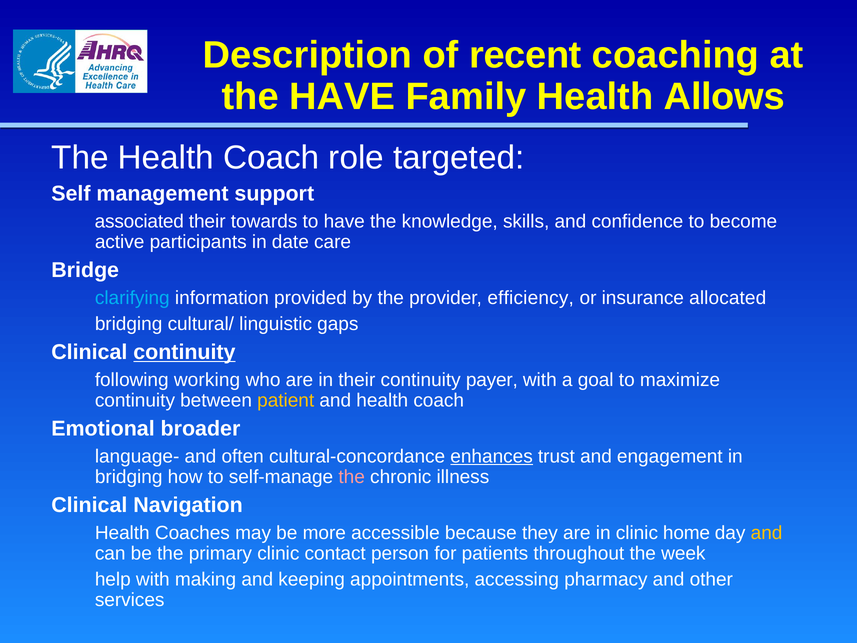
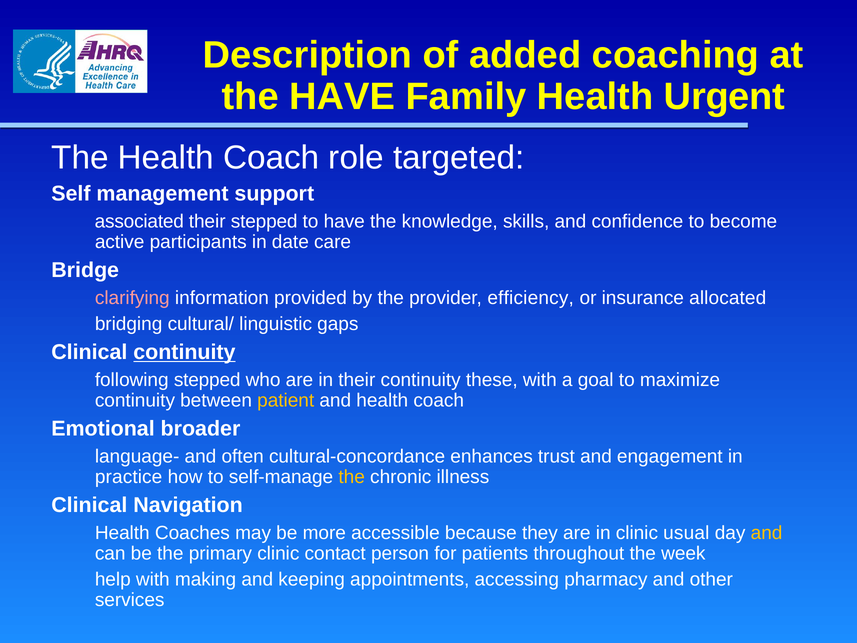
recent: recent -> added (525, 55)
Allows: Allows -> Urgent (724, 96)
their towards: towards -> stepped (264, 221)
clarifying colour: light blue -> pink (132, 298)
following working: working -> stepped (207, 380)
payer: payer -> these (492, 380)
enhances underline: present -> none (492, 456)
bridging: bridging -> practice (129, 477)
the colour: pink -> yellow (352, 477)
home: home -> usual (686, 533)
